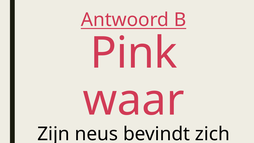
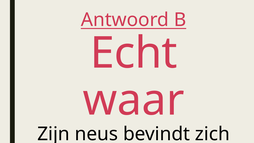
Pink: Pink -> Echt (134, 53)
